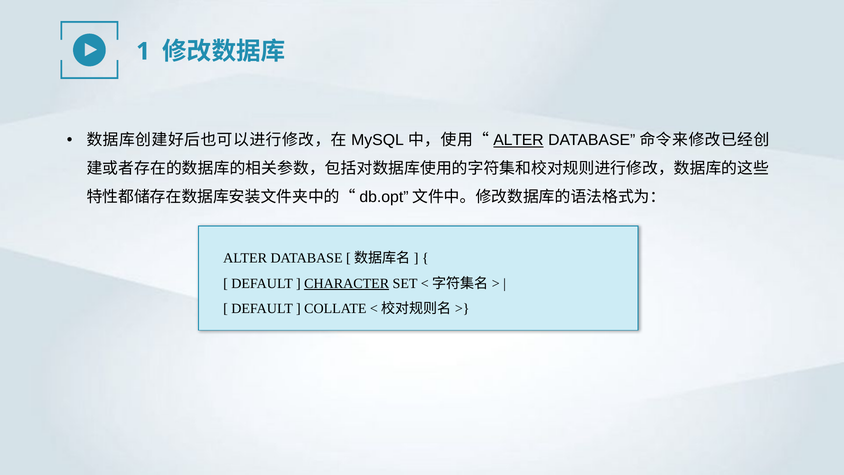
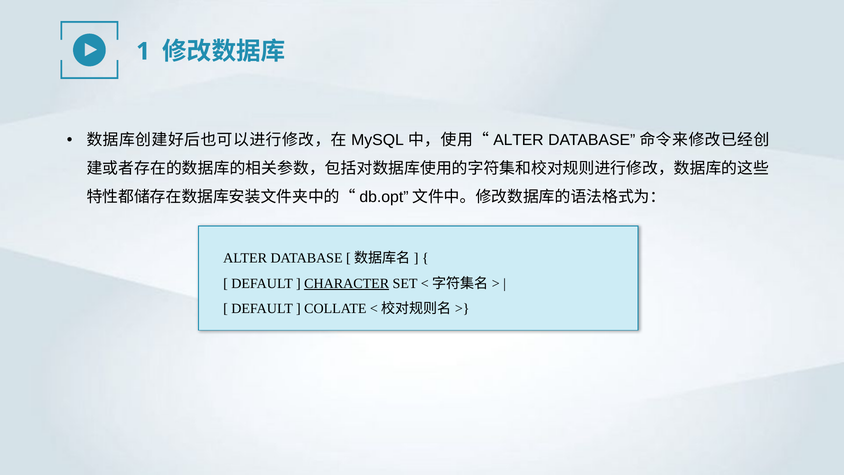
ALTER underline: present -> none (518, 140)
